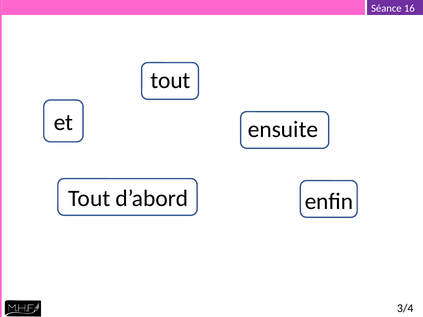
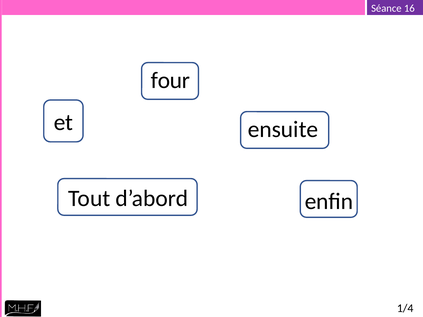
tout: tout -> four (170, 80)
3/4: 3/4 -> 1/4 (405, 309)
